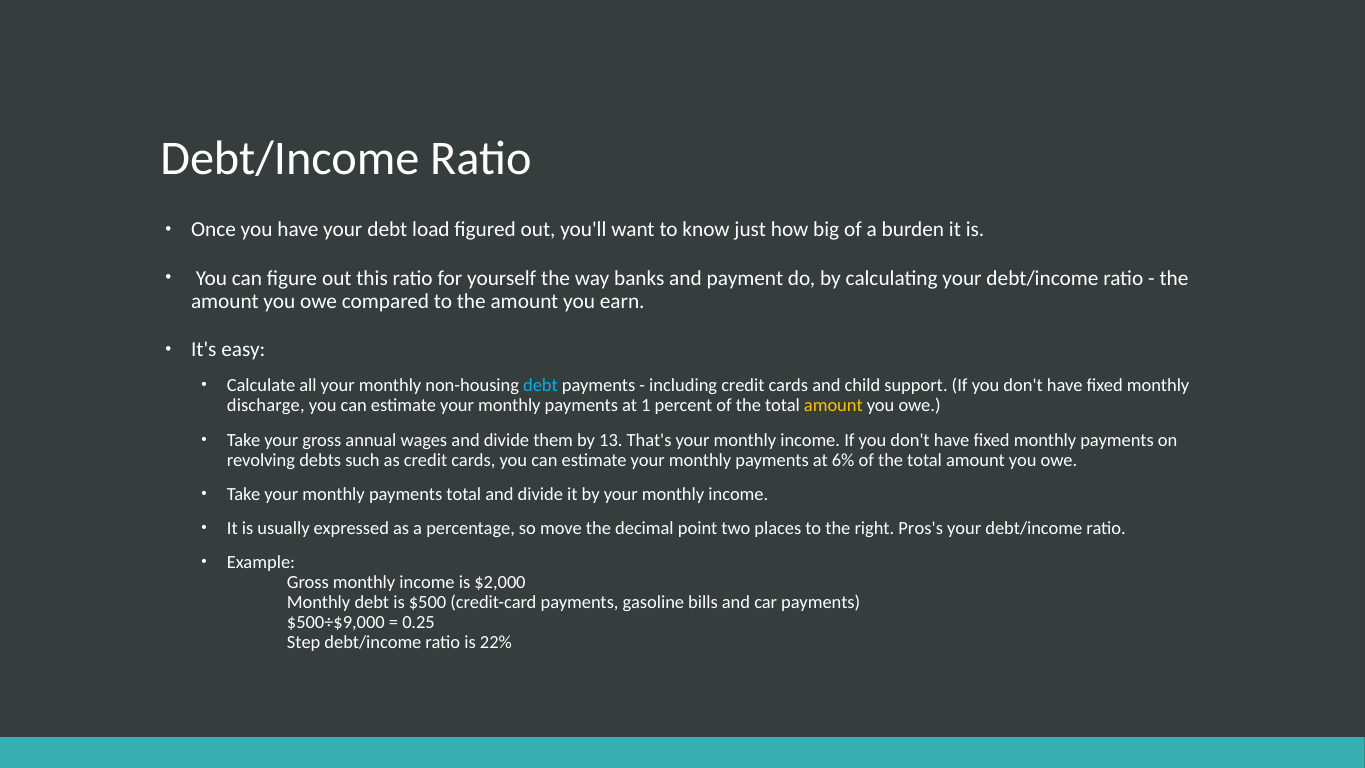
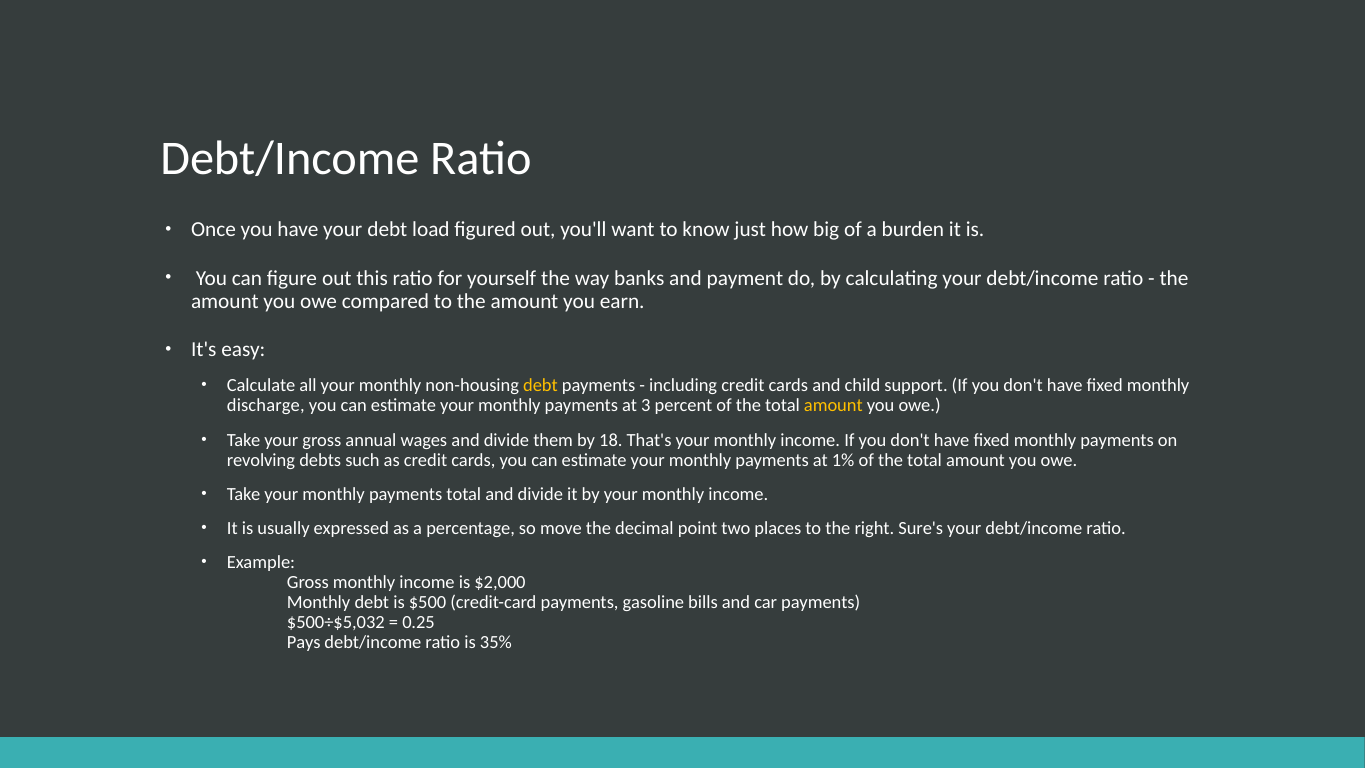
debt colour: light blue -> yellow (540, 386)
1: 1 -> 3 (646, 406)
13: 13 -> 18 (611, 440)
6%: 6% -> 1% (843, 460)
Pros's: Pros's -> Sure's (921, 528)
$500÷$9,000: $500÷$9,000 -> $500÷$5,032 (336, 622)
Step: Step -> Pays (304, 642)
22%: 22% -> 35% (496, 642)
